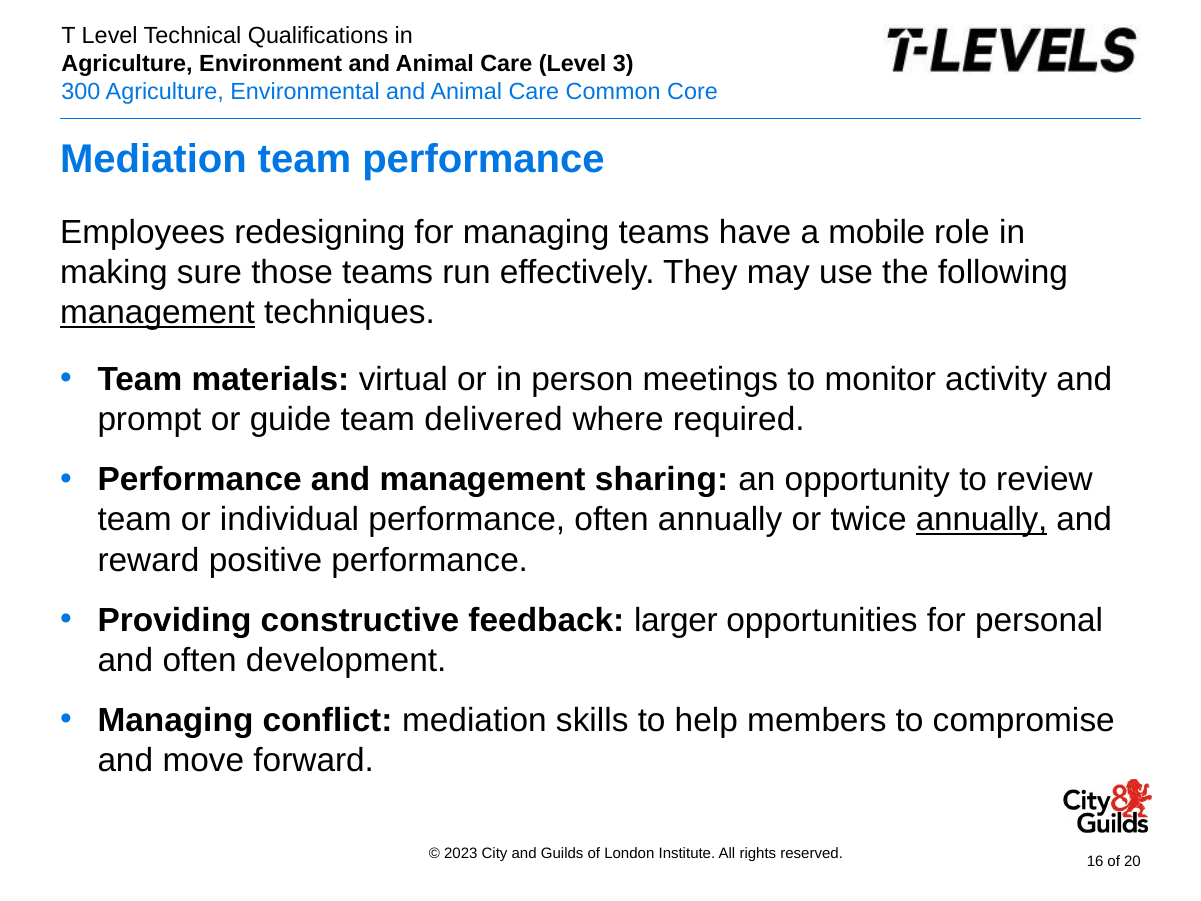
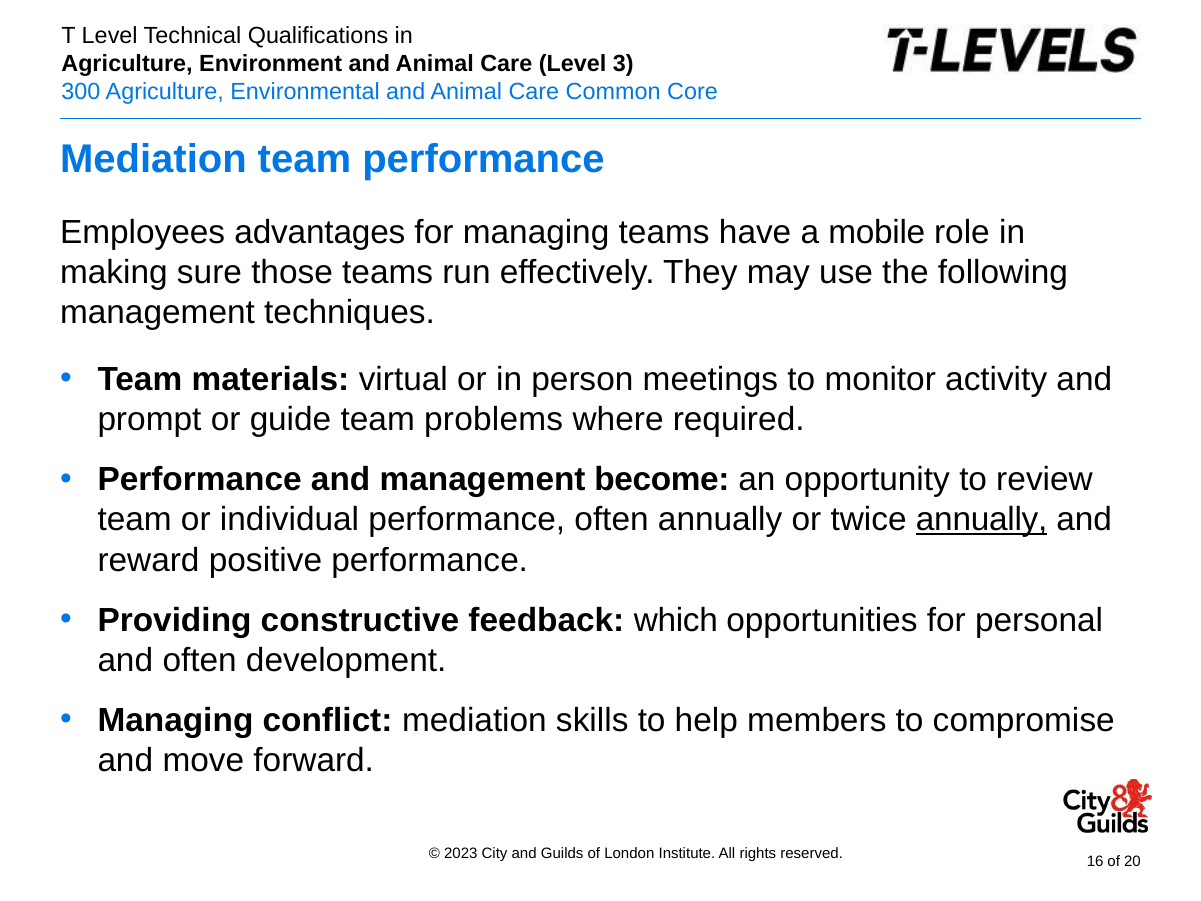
redesigning: redesigning -> advantages (320, 233)
management underline: present -> none (157, 313)
delivered: delivered -> problems (494, 420)
sharing: sharing -> become (662, 480)
larger: larger -> which (676, 620)
